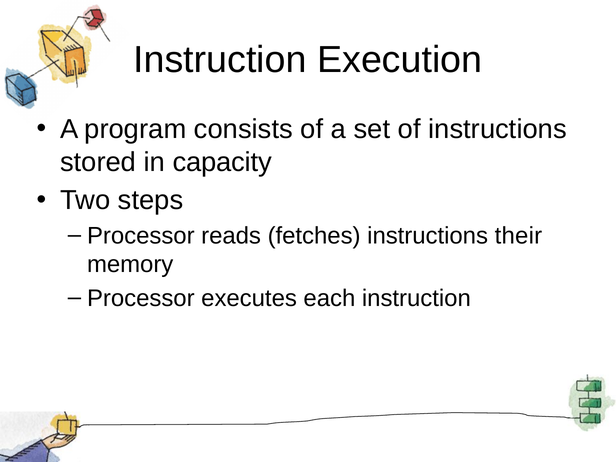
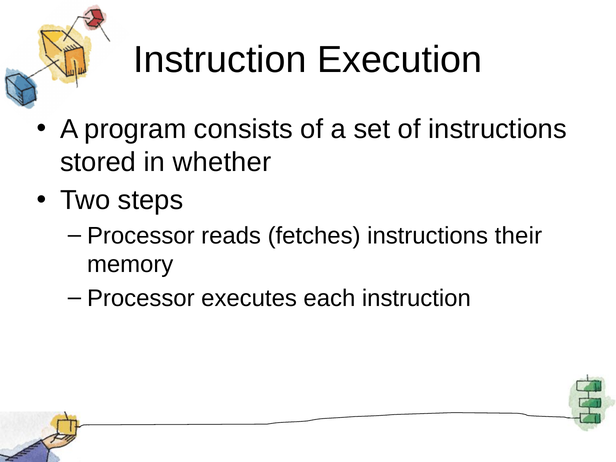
capacity: capacity -> whether (222, 162)
